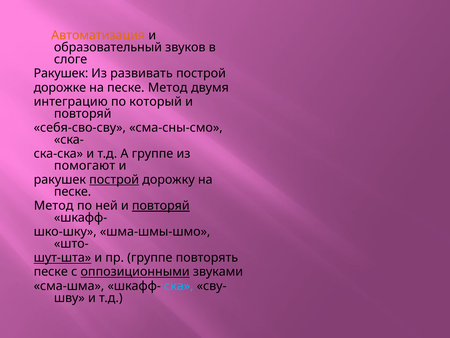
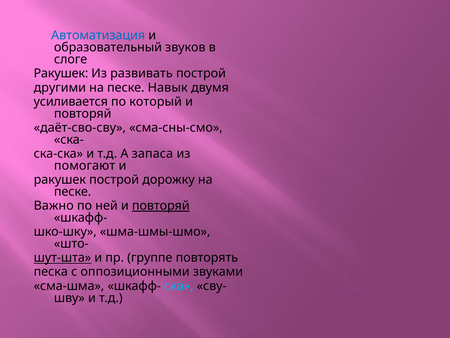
Автоматизация colour: orange -> blue (98, 35)
дорожке: дорожке -> другими (60, 87)
Метод: Метод -> Навык (168, 87)
интеграцию: интеграцию -> усиливается (71, 101)
себя-сво-сву: себя-сво-сву -> даёт-сво-сву (80, 127)
А группе: группе -> запаса (152, 153)
построй underline: present -> none (114, 179)
Метод: Метод -> Важно (54, 205)
песке: песке -> песка (51, 271)
оппозиционными underline: present -> none (135, 271)
